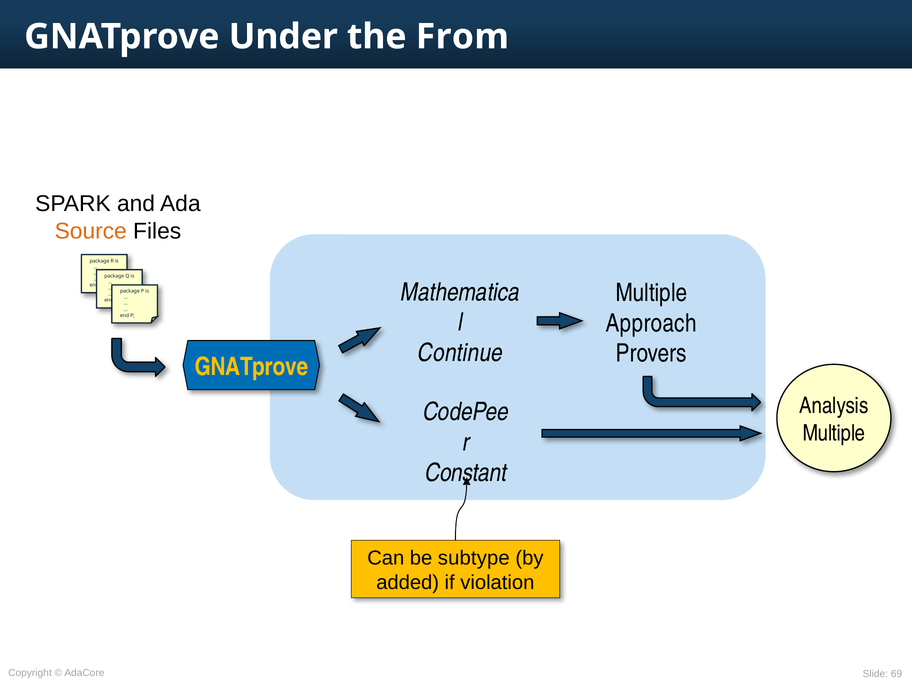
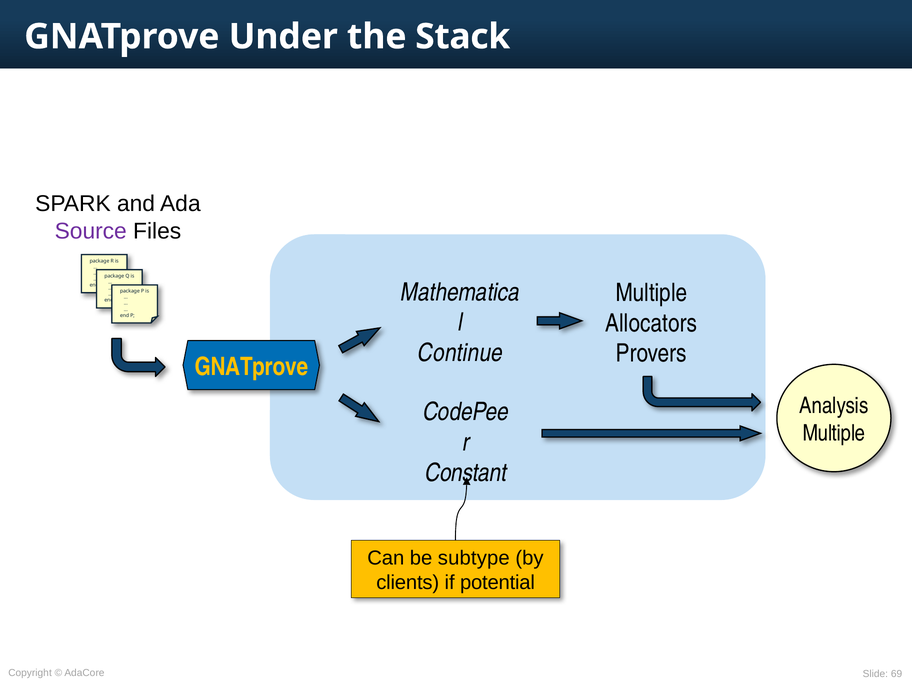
From: From -> Stack (463, 37)
Source colour: orange -> purple (91, 231)
Approach: Approach -> Allocators (651, 323)
added: added -> clients (408, 582)
violation: violation -> potential (497, 582)
